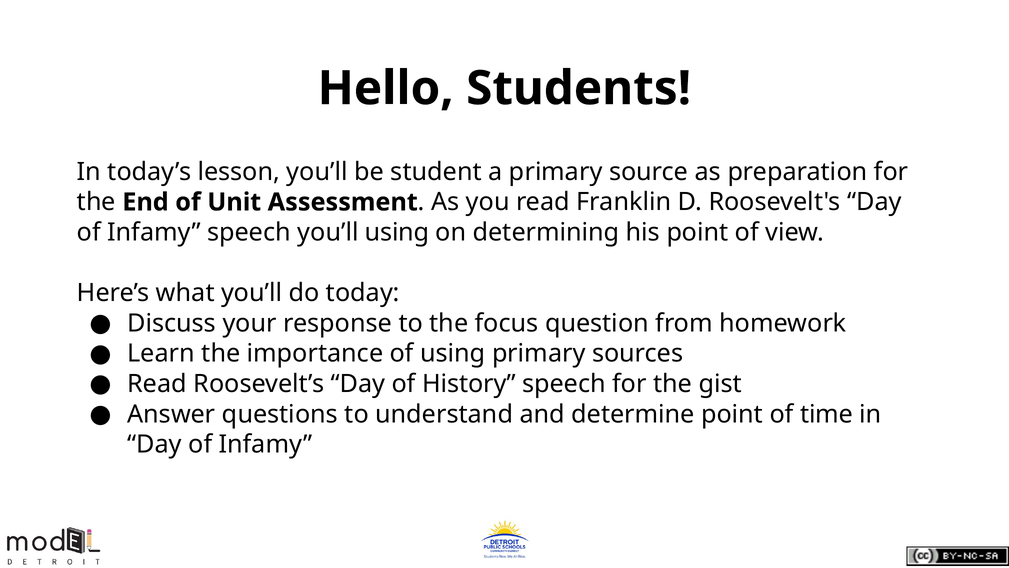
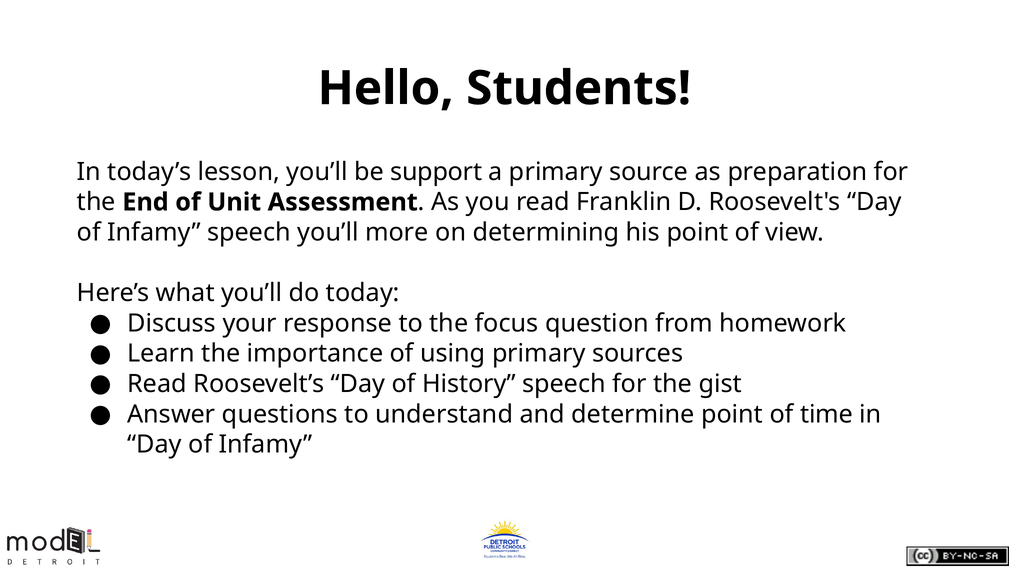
student: student -> support (436, 172)
you’ll using: using -> more (397, 232)
